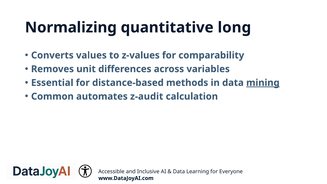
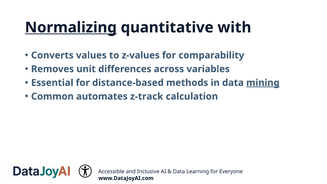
Normalizing underline: none -> present (71, 27)
long: long -> with (234, 27)
z-audit: z-audit -> z-track (147, 96)
